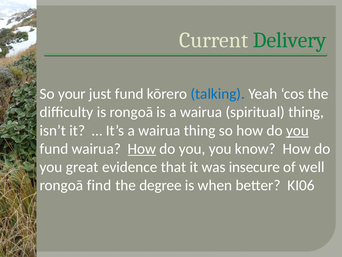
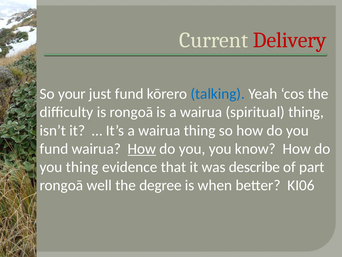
Delivery colour: green -> red (290, 40)
you underline: present -> none (297, 130)
you great: great -> thing (82, 167)
insecure: insecure -> describe (254, 167)
well: well -> part (312, 167)
find: find -> well (99, 185)
